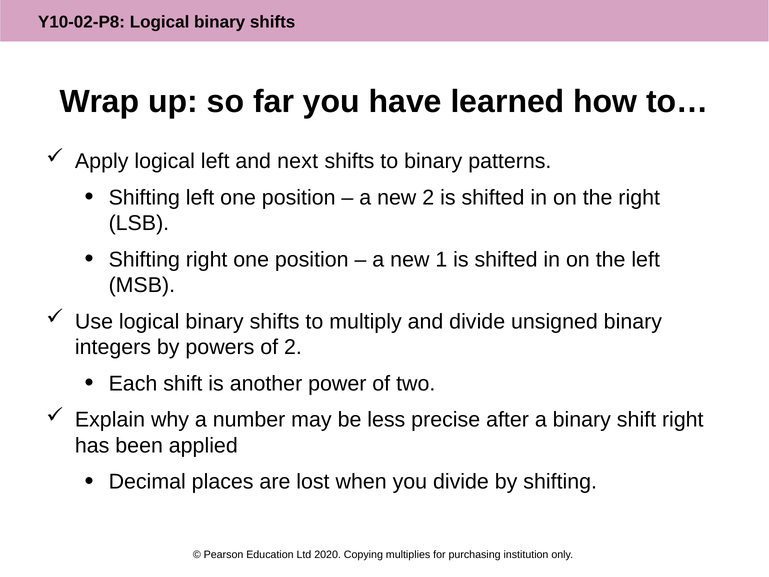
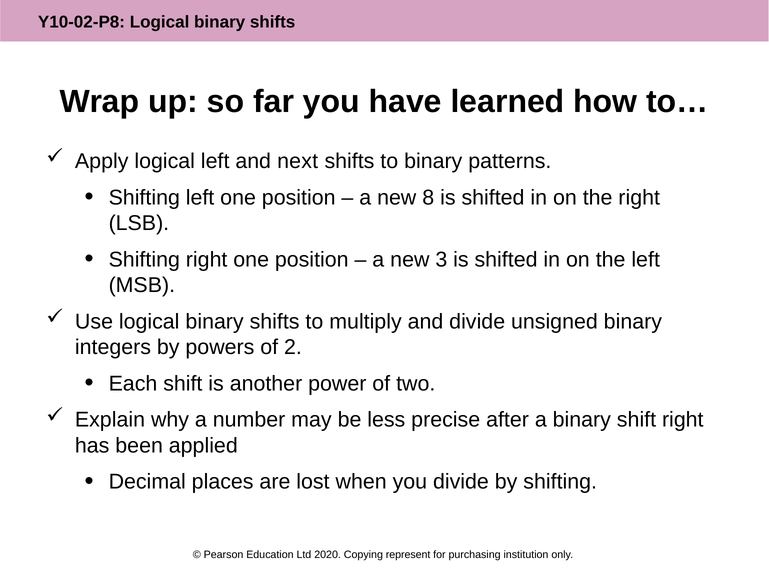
new 2: 2 -> 8 (428, 197)
1: 1 -> 3 (441, 259)
multiplies: multiplies -> represent (408, 554)
